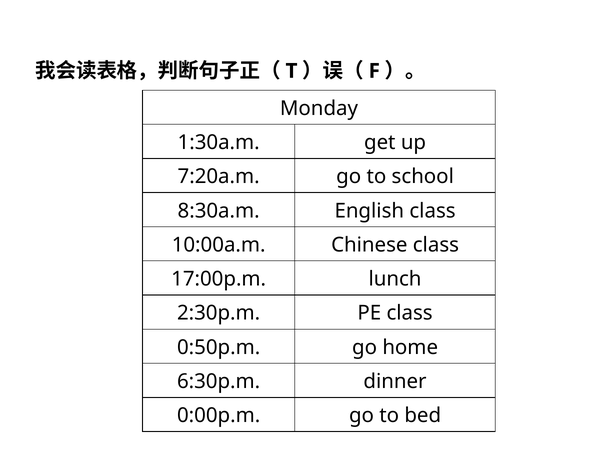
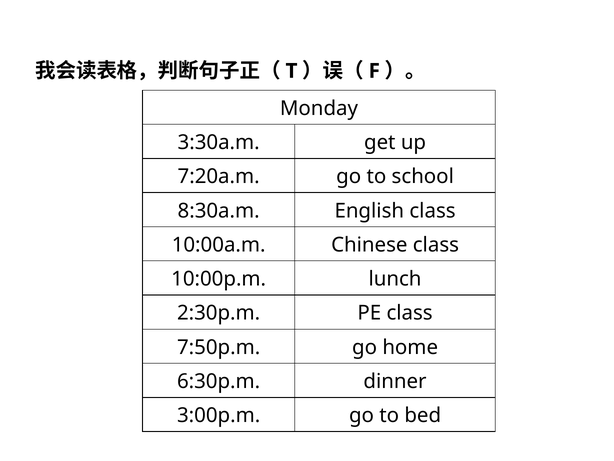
1:30a.m: 1:30a.m -> 3:30a.m (219, 142)
17:00p.m: 17:00p.m -> 10:00p.m (219, 279)
0:50p.m: 0:50p.m -> 7:50p.m (219, 347)
0:00p.m: 0:00p.m -> 3:00p.m (219, 415)
